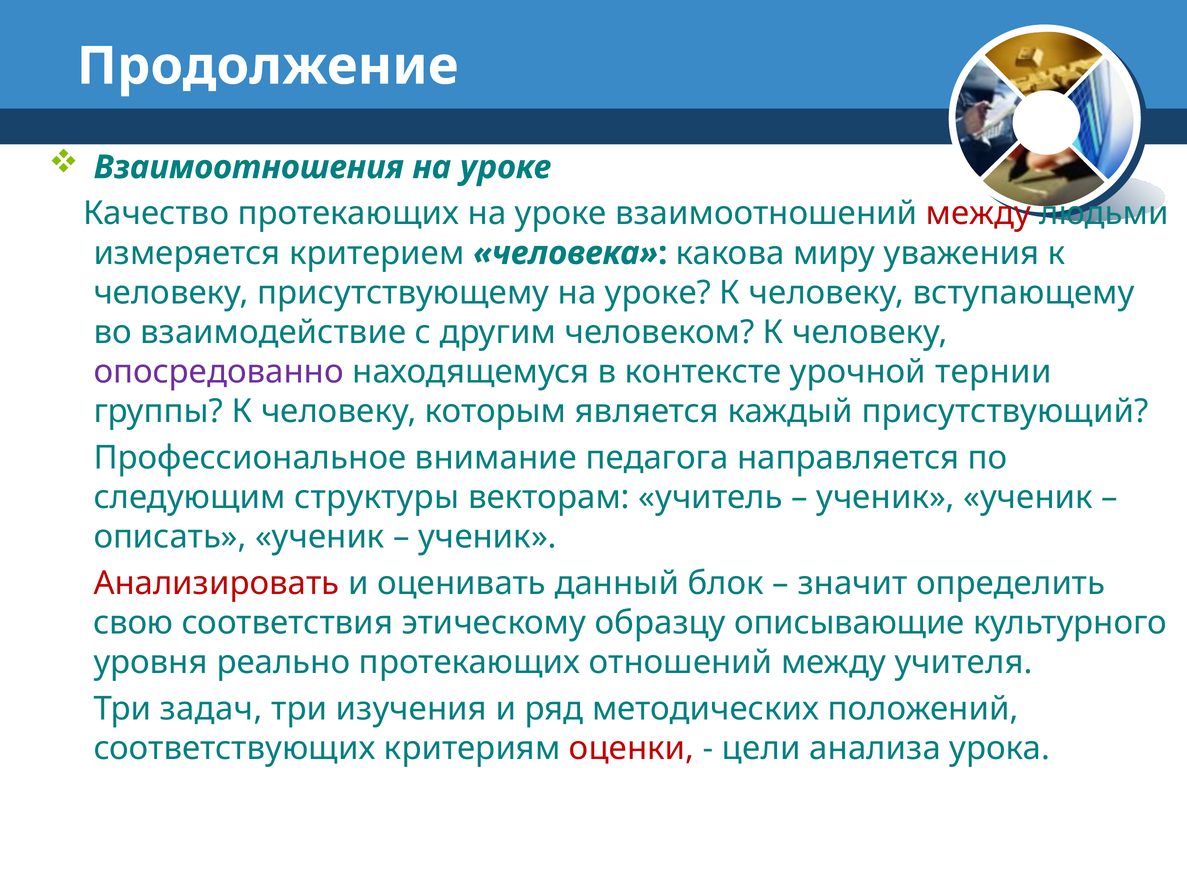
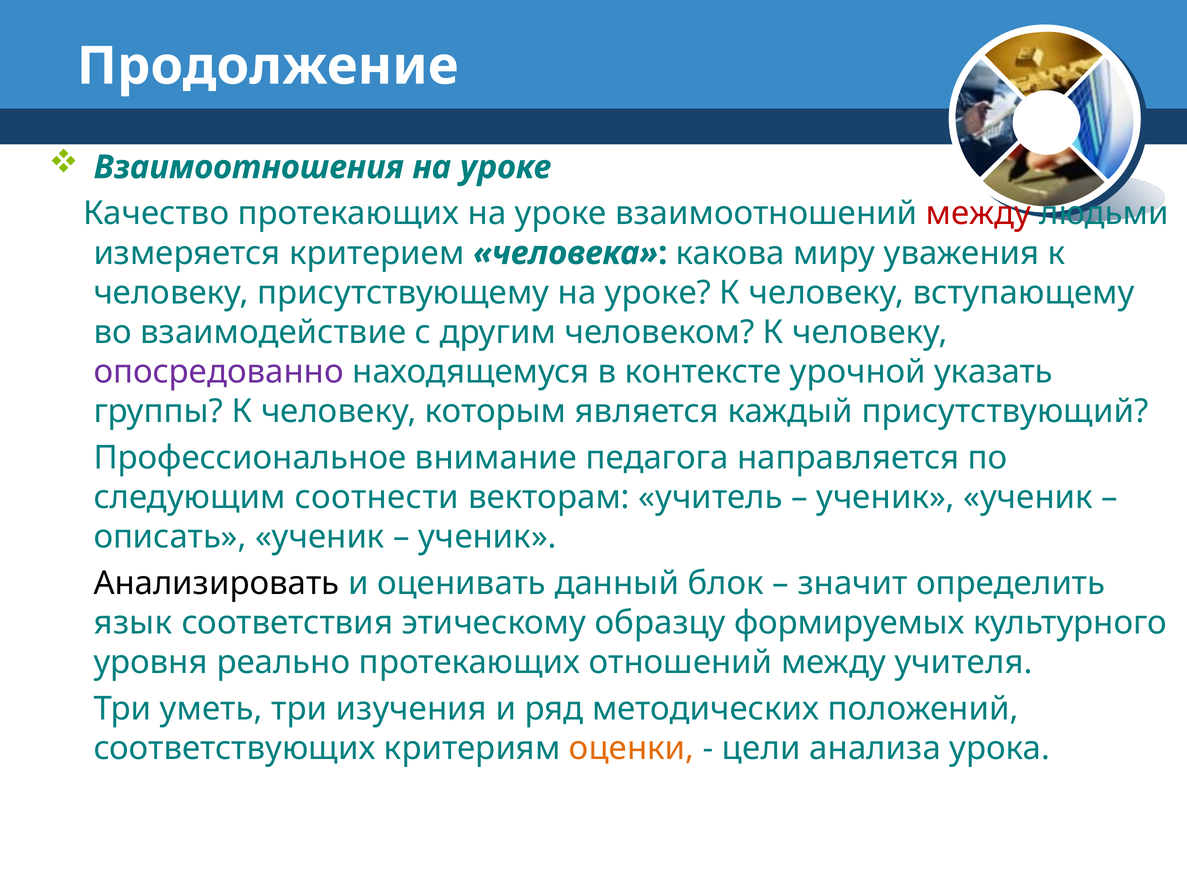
тернии: тернии -> указать (994, 372)
структуры: структуры -> соотнести (377, 497)
Анализировать colour: red -> black (216, 583)
свою: свою -> язык (133, 622)
описывающие: описывающие -> формируемых (849, 622)
задач: задач -> уметь (211, 708)
оценки colour: red -> orange (632, 748)
